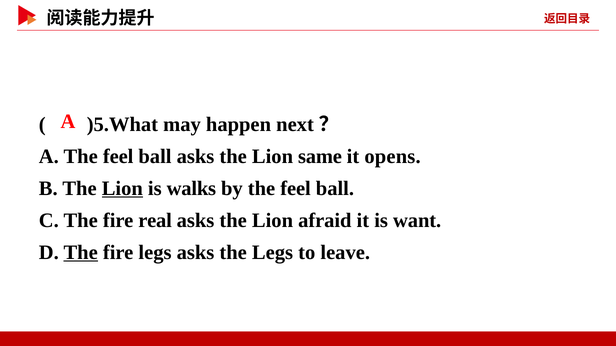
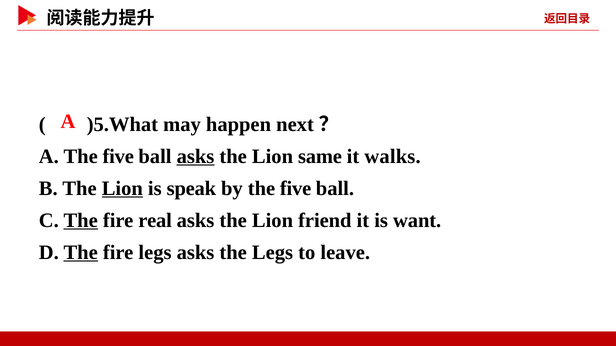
A The feel: feel -> five (118, 157)
asks underline: none -> present (196, 157)
opens: opens -> walks (393, 157)
walks: walks -> speak (191, 189)
by the feel: feel -> five (296, 189)
The underline: none -> present (81, 221)
afraid: afraid -> friend (325, 221)
